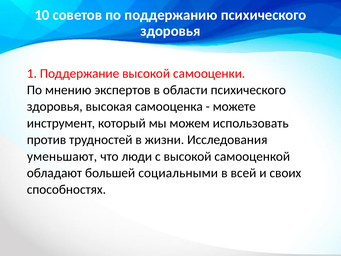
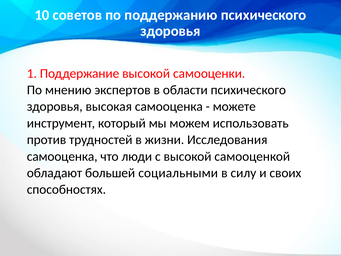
уменьшают: уменьшают -> самооценка (62, 156)
всей: всей -> силу (243, 173)
